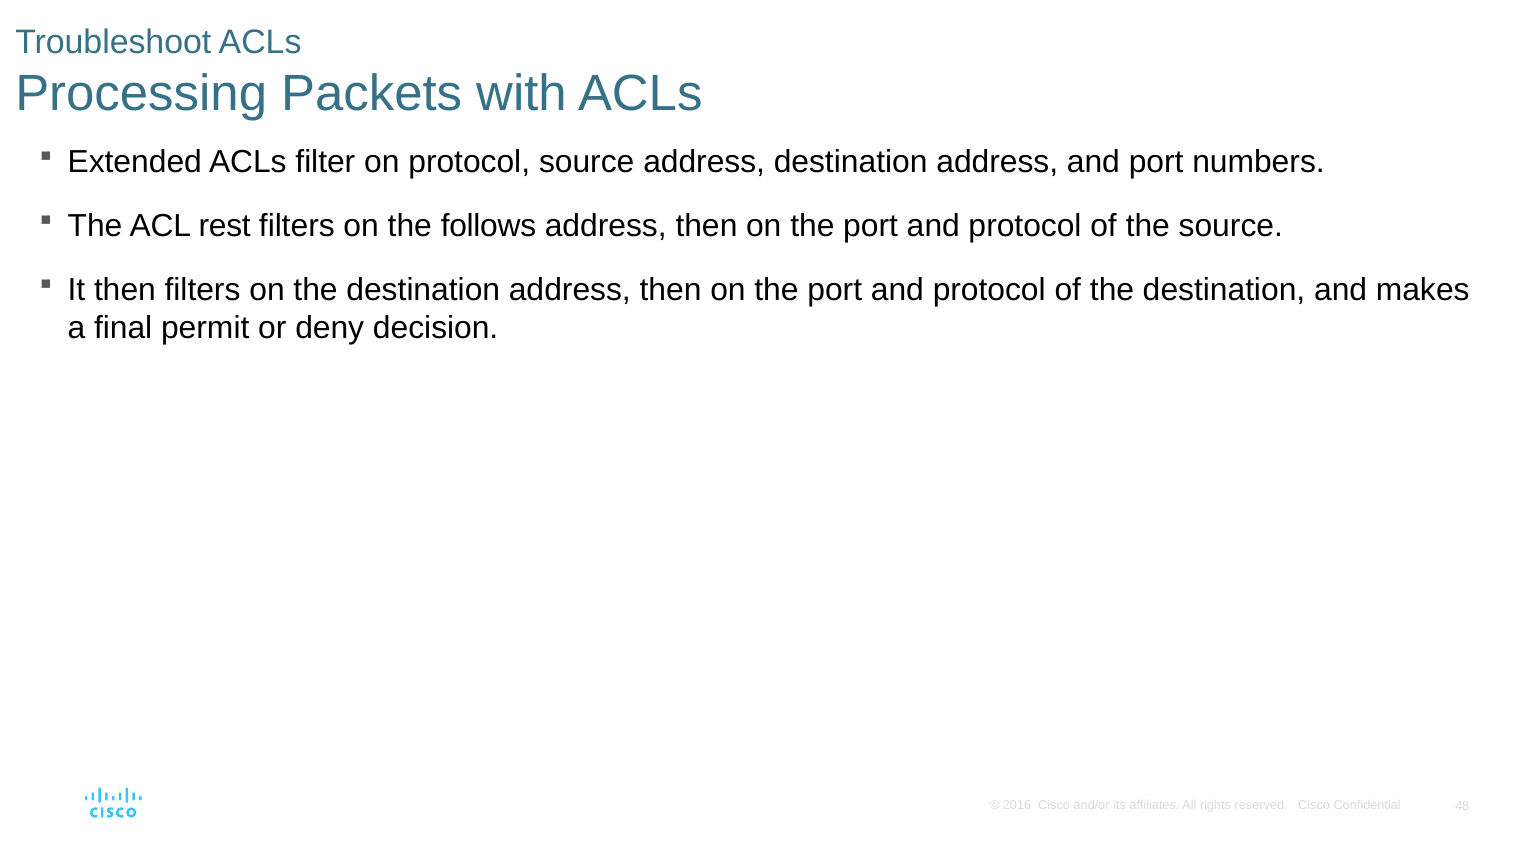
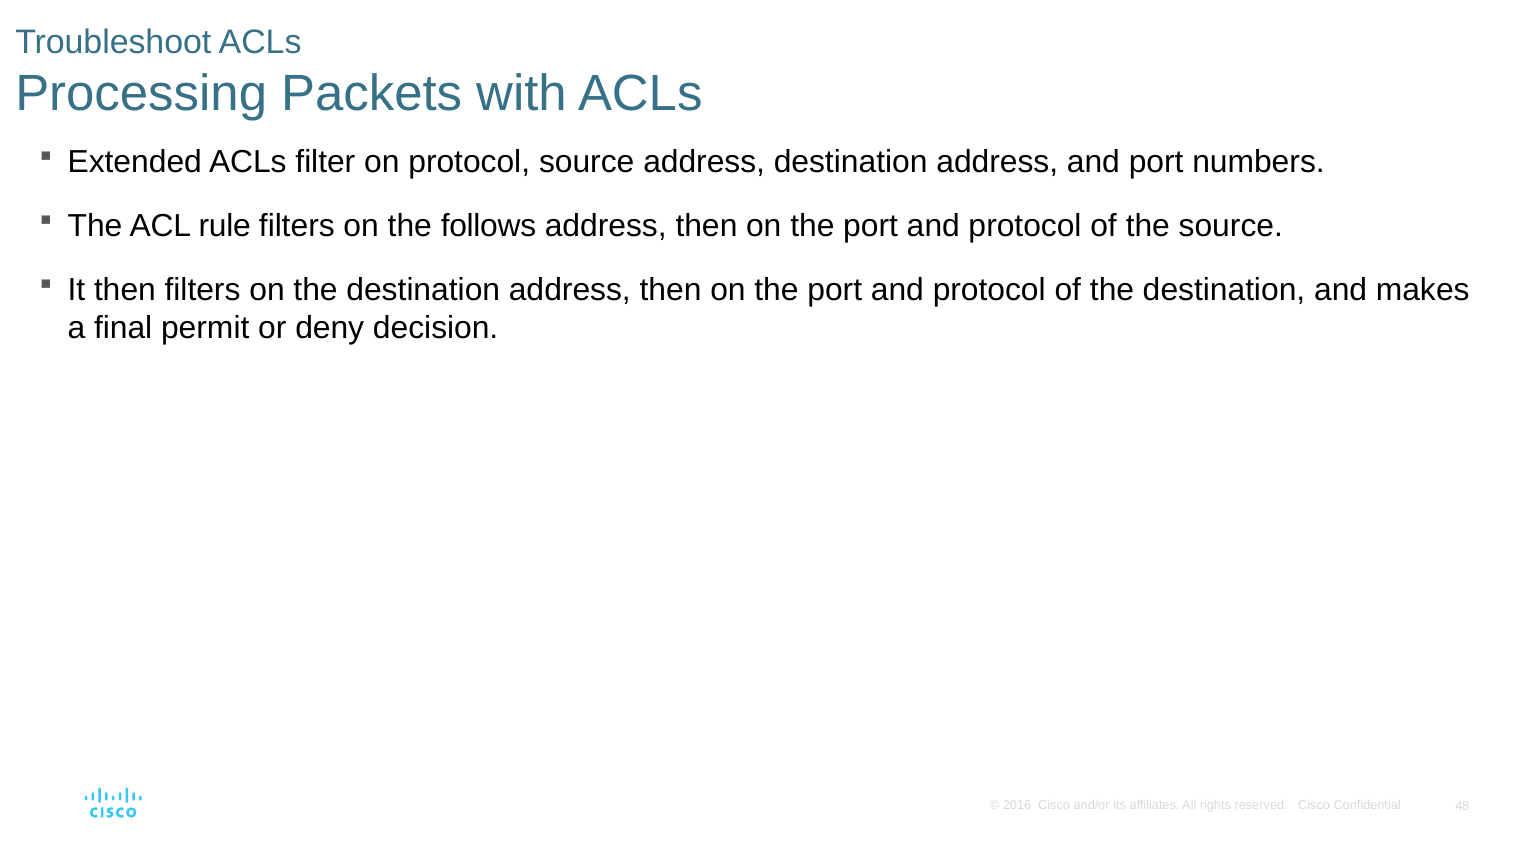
rest: rest -> rule (225, 226)
